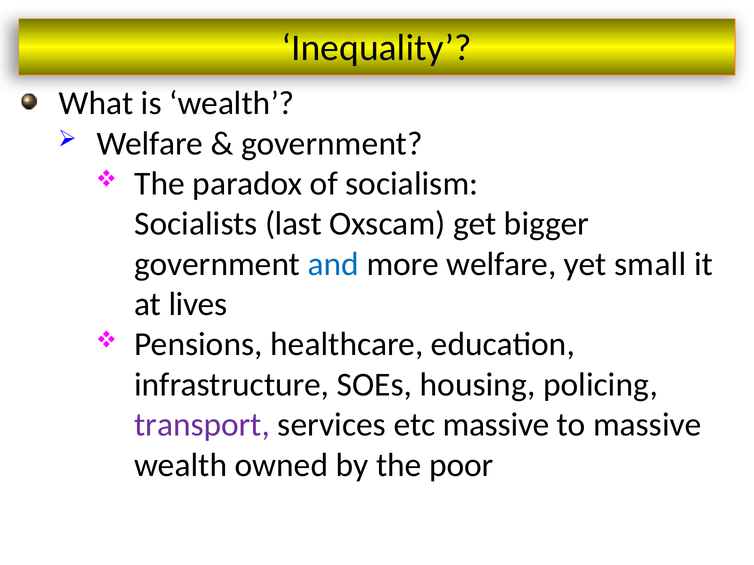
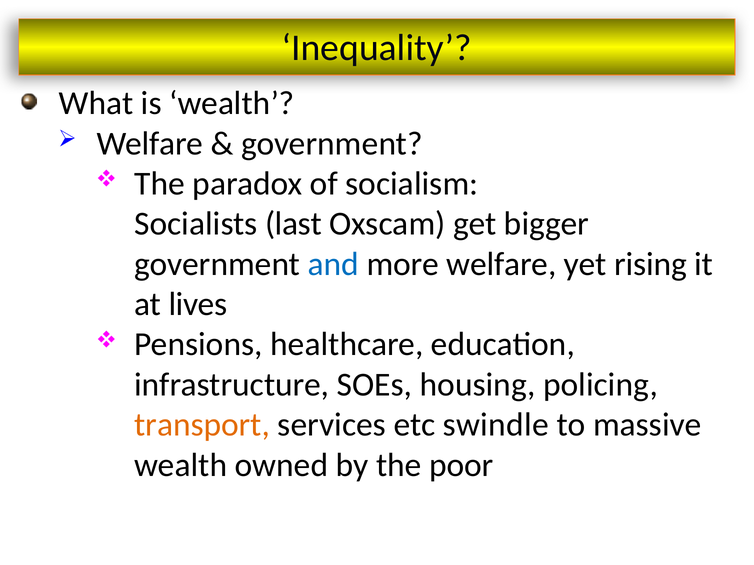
small: small -> rising (650, 264)
transport colour: purple -> orange (202, 425)
etc massive: massive -> swindle (496, 425)
